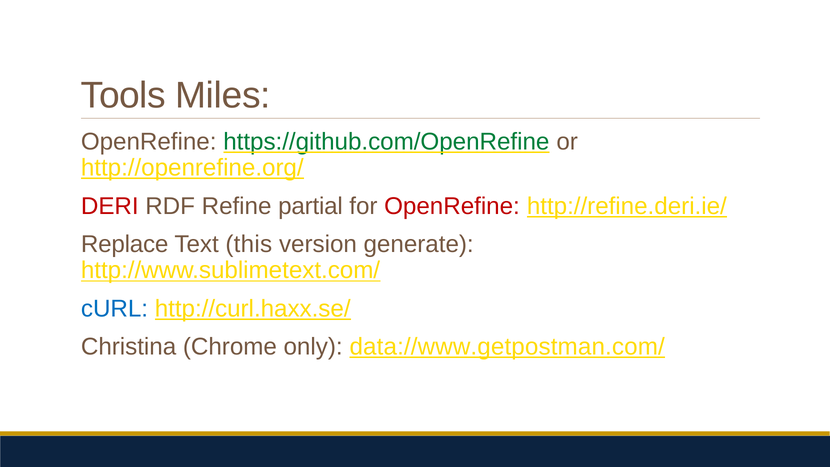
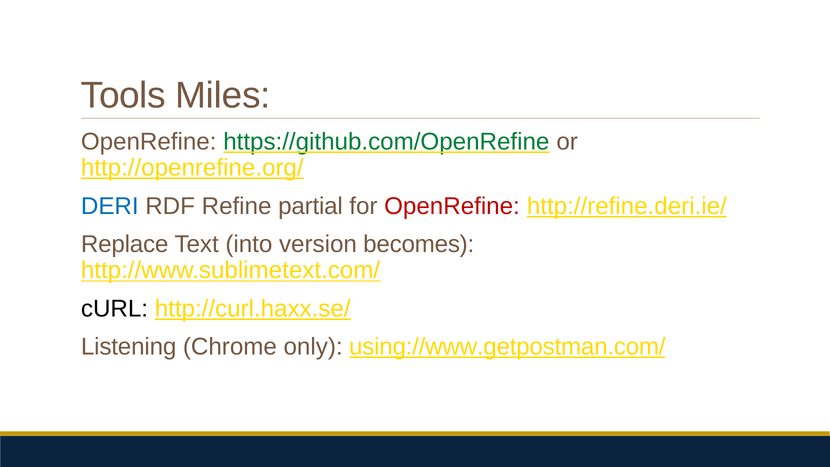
DERI colour: red -> blue (110, 206)
this: this -> into (249, 244)
generate: generate -> becomes (419, 244)
cURL colour: blue -> black (114, 308)
Christina: Christina -> Listening (129, 347)
data://www.getpostman.com/: data://www.getpostman.com/ -> using://www.getpostman.com/ (507, 347)
